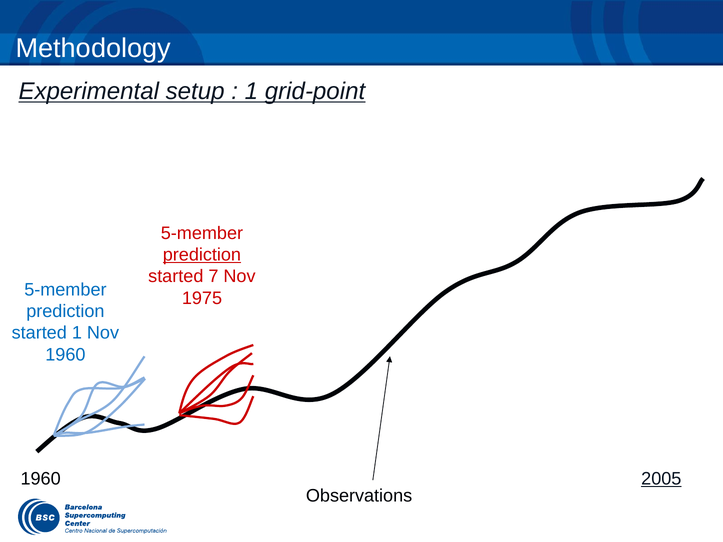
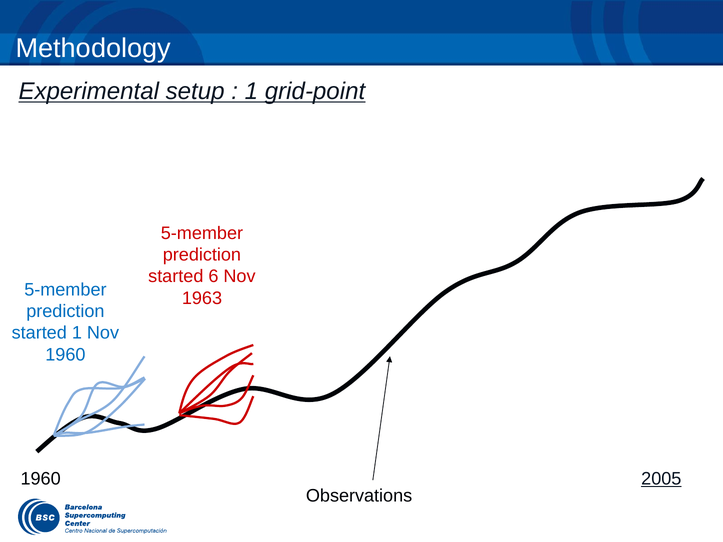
prediction underline: present -> none (202, 255)
7: 7 -> 6 (213, 277)
1975: 1975 -> 1963 (202, 298)
